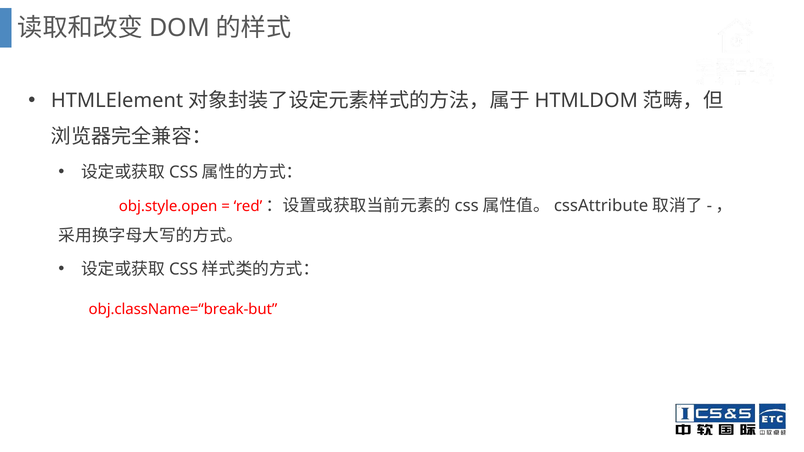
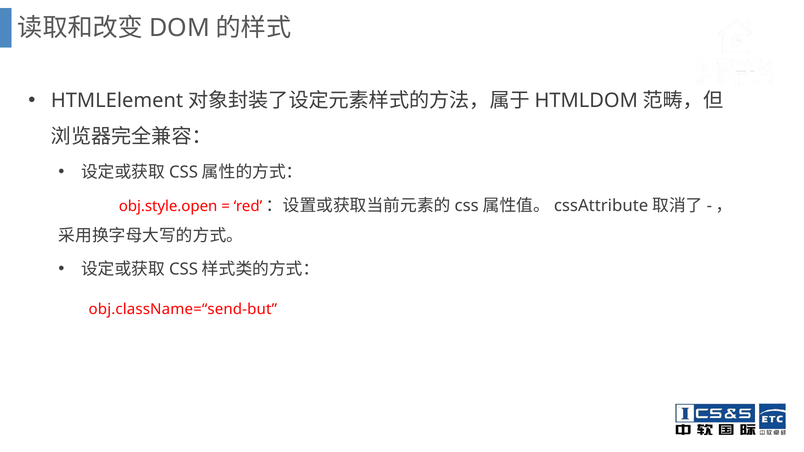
obj.className=“break-but: obj.className=“break-but -> obj.className=“send-but (183, 309)
